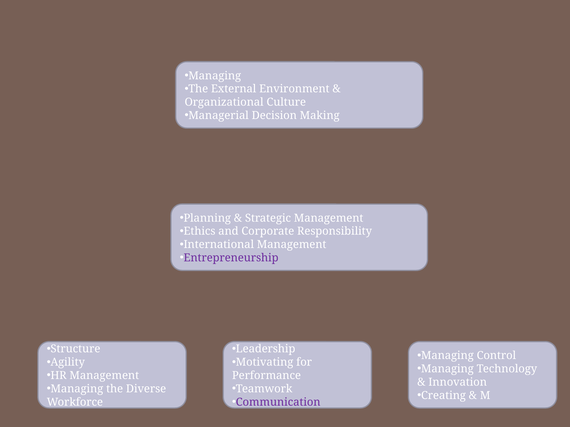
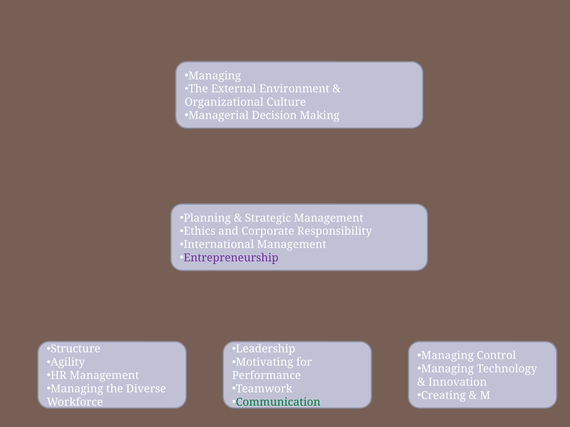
Communication colour: purple -> green (278, 403)
